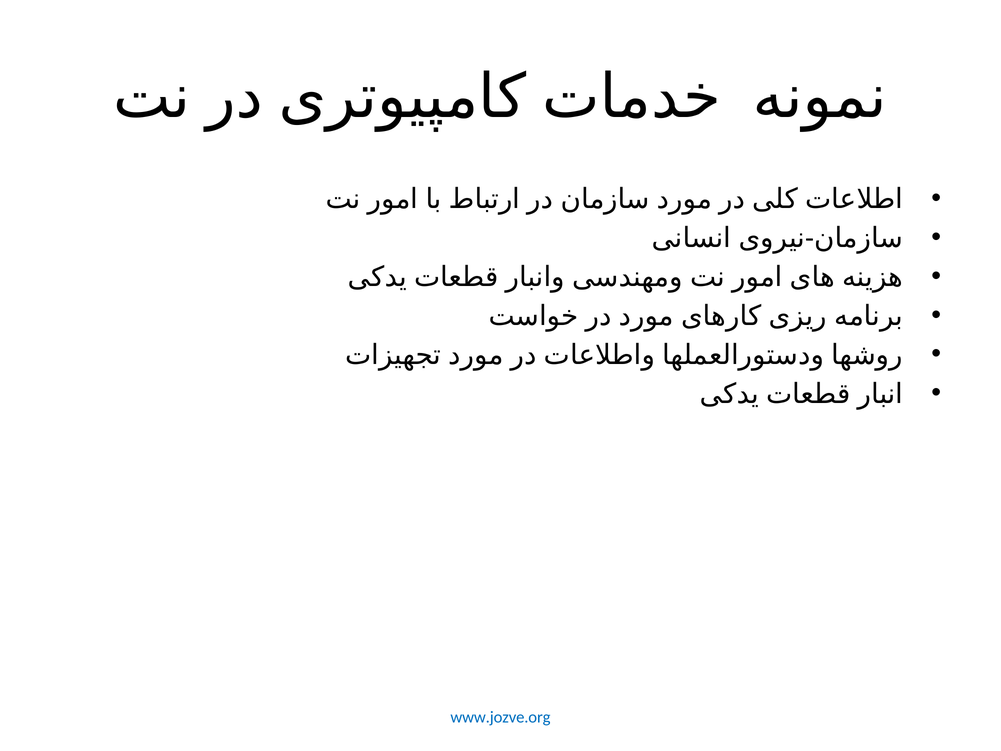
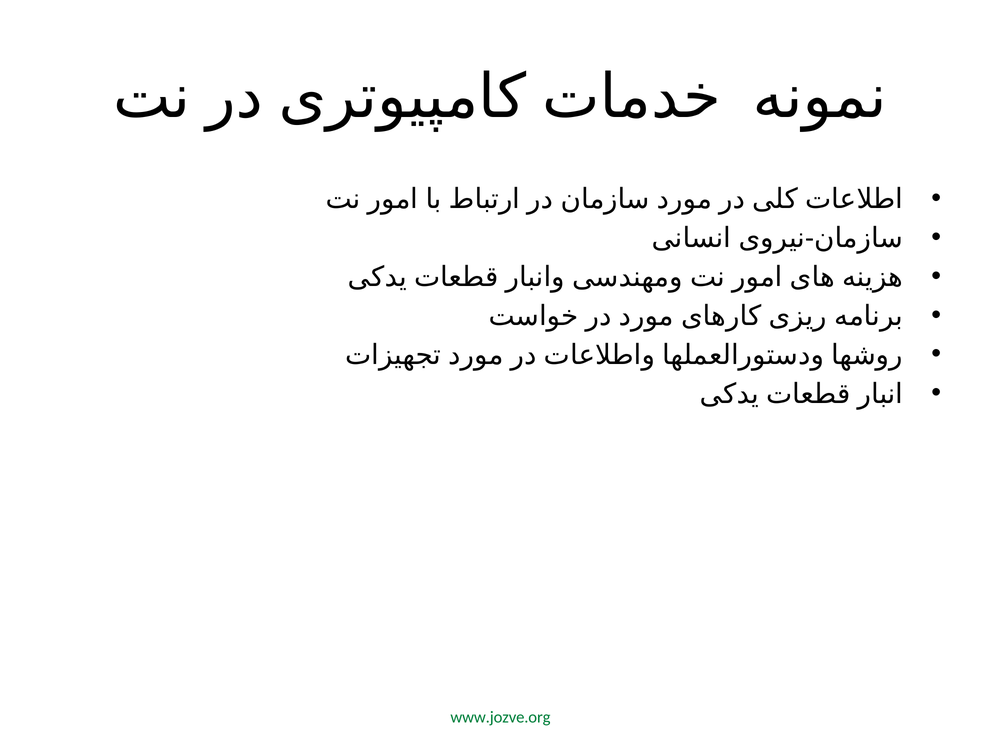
www.jozve.org colour: blue -> green (500, 717)
